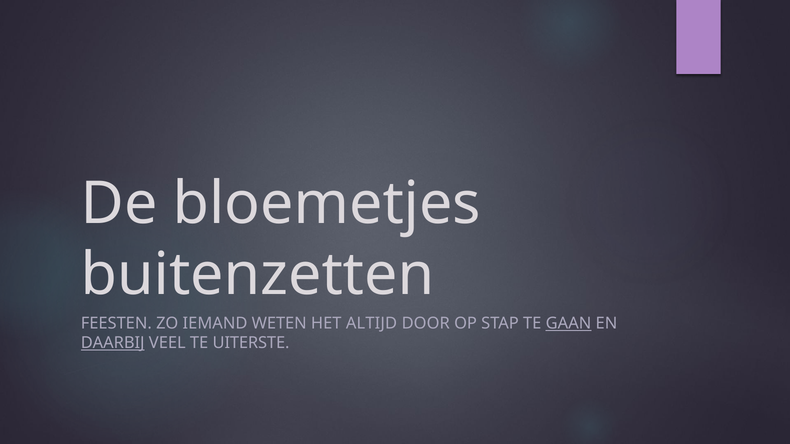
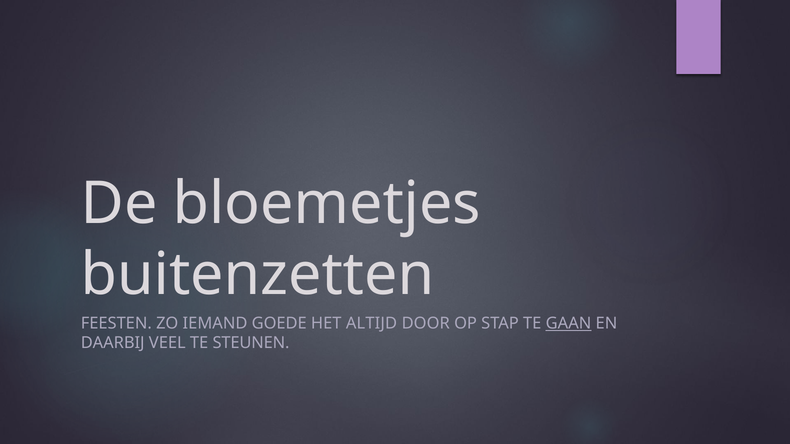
WETEN: WETEN -> GOEDE (279, 324)
DAARBIJ underline: present -> none (113, 343)
UITERSTE: UITERSTE -> STEUNEN (251, 343)
